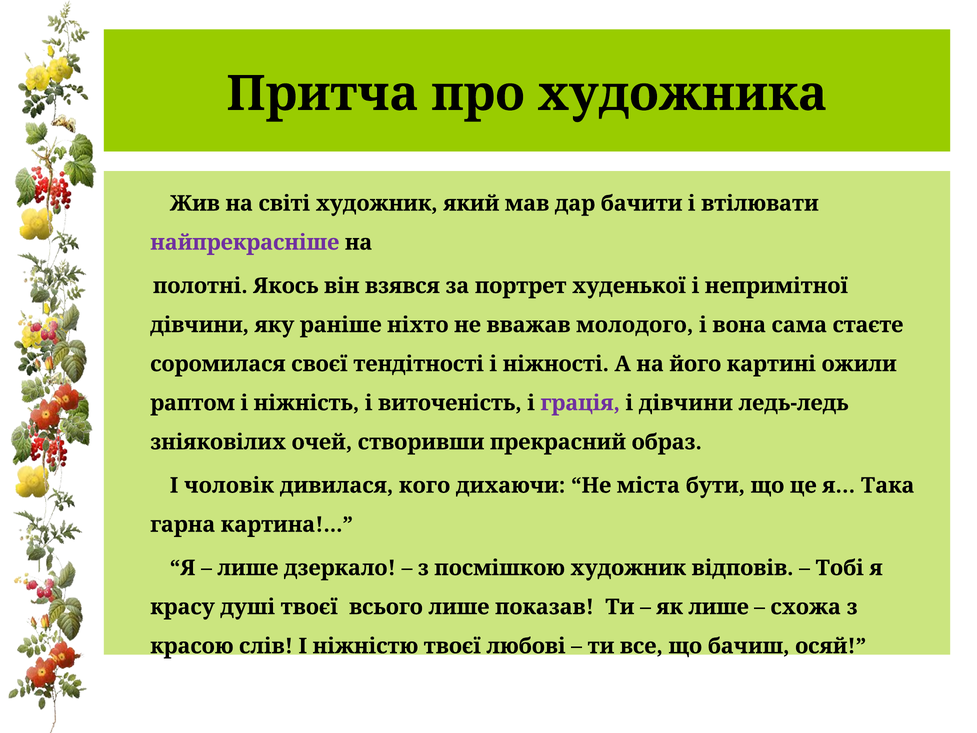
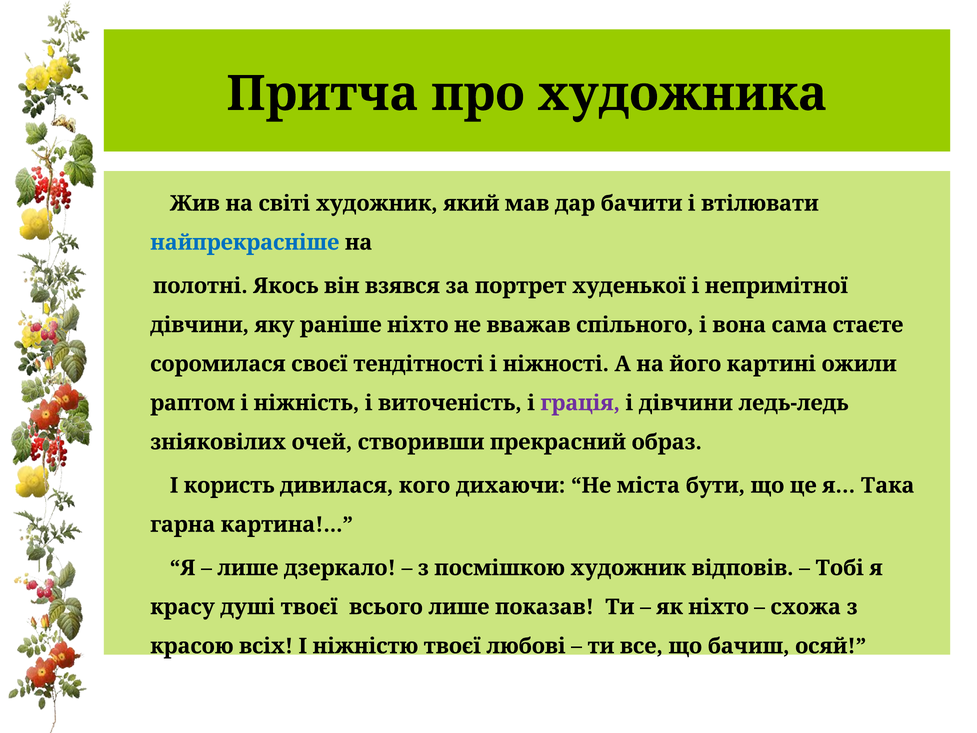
найпрекрасніше colour: purple -> blue (245, 242)
молодого: молодого -> спільного (635, 325)
чоловік: чоловік -> користь (229, 485)
як лише: лише -> ніхто (719, 607)
слів: слів -> всіх (266, 646)
